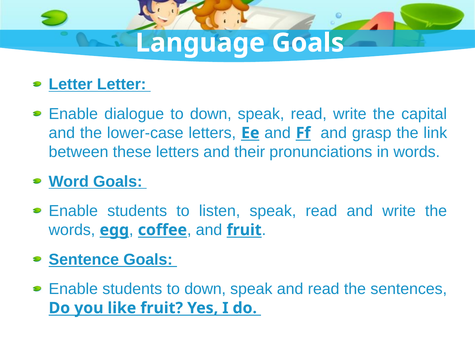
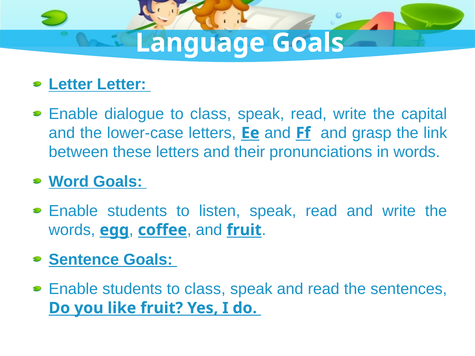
down: down -> class (211, 114)
students to down: down -> class (205, 289)
